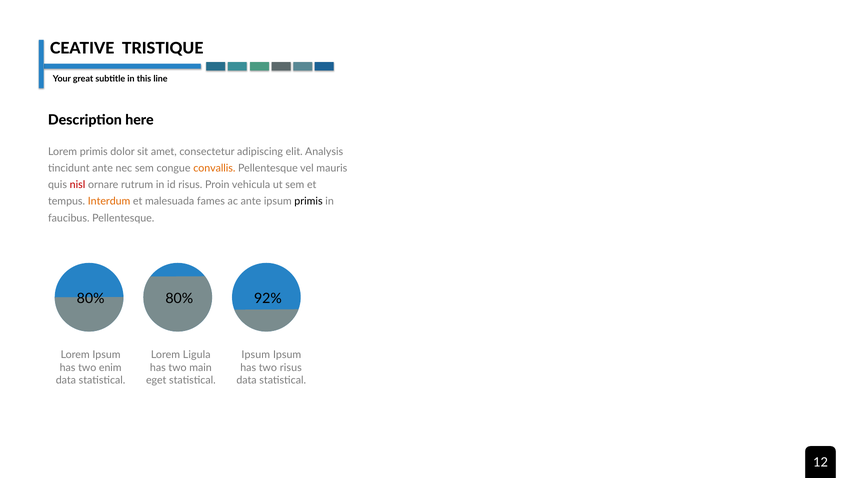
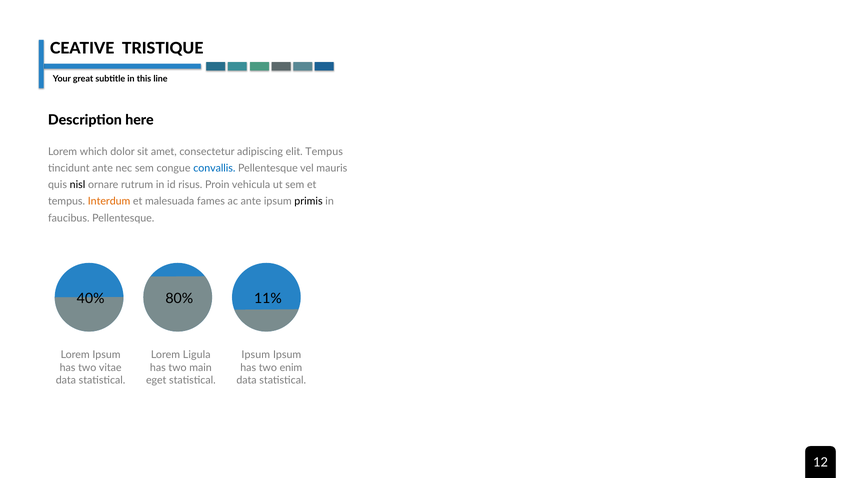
Lorem primis: primis -> which (94, 152)
elit Analysis: Analysis -> Tempus (324, 152)
convallis colour: orange -> blue (214, 168)
nisl colour: red -> black (78, 185)
80%: 80% -> 40% (91, 299)
92%: 92% -> 11% (268, 299)
enim: enim -> vitae (110, 368)
two risus: risus -> enim (291, 368)
